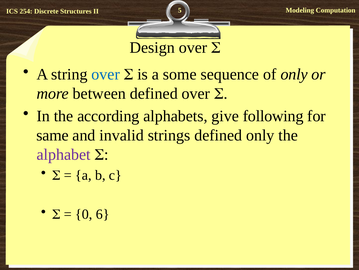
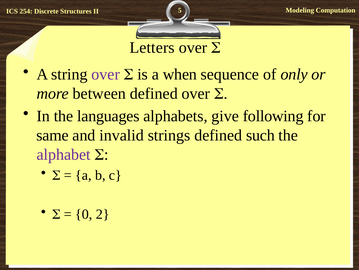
Design: Design -> Letters (152, 47)
over colour: blue -> purple (106, 74)
some: some -> when (180, 74)
according: according -> languages (108, 116)
defined only: only -> such (260, 135)
6: 6 -> 2 (103, 214)
